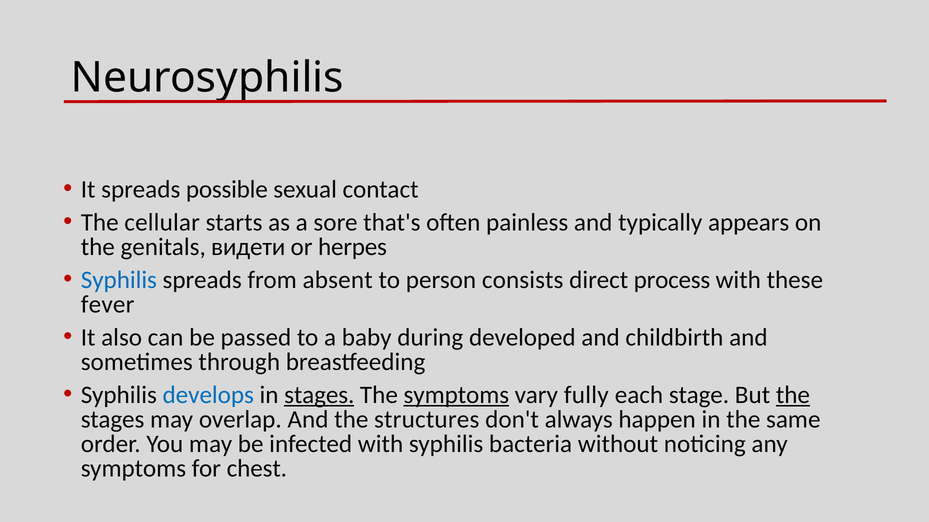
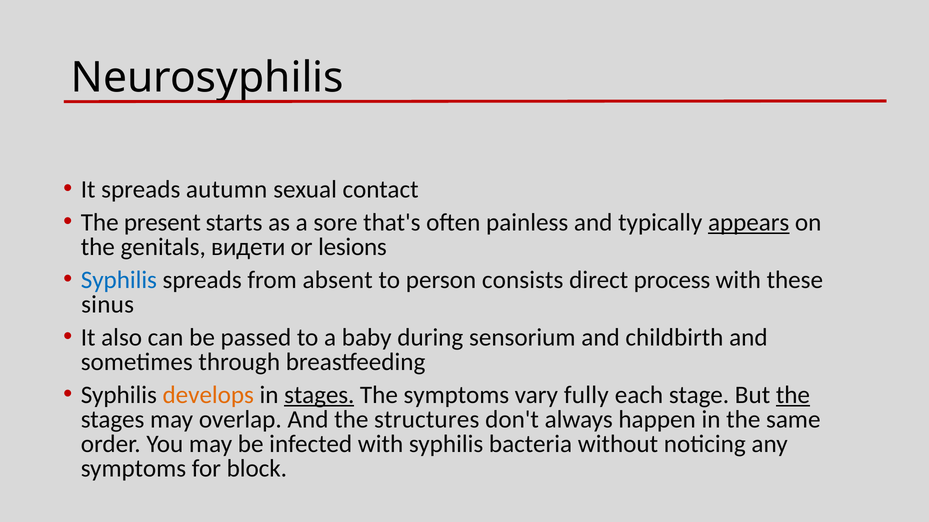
possible: possible -> autumn (227, 190)
cellular: cellular -> present (162, 223)
appears underline: none -> present (749, 223)
herpes: herpes -> lesions (352, 247)
fever: fever -> sinus (108, 305)
developed: developed -> sensorium (522, 338)
develops colour: blue -> orange (208, 396)
symptoms underline: present -> none (456, 396)
chest: chest -> block (257, 469)
